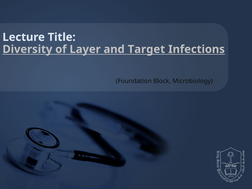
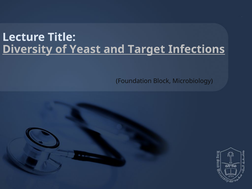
Layer: Layer -> Yeast (85, 49)
